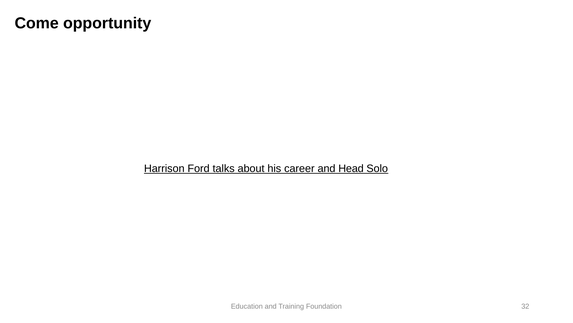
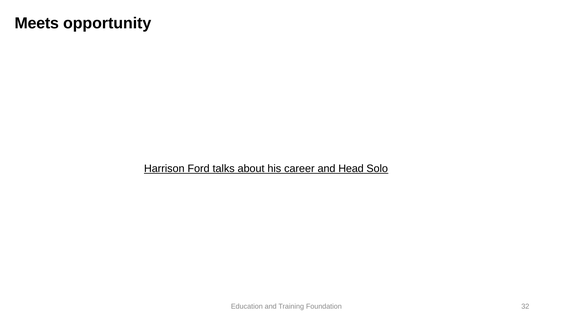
Come: Come -> Meets (37, 23)
